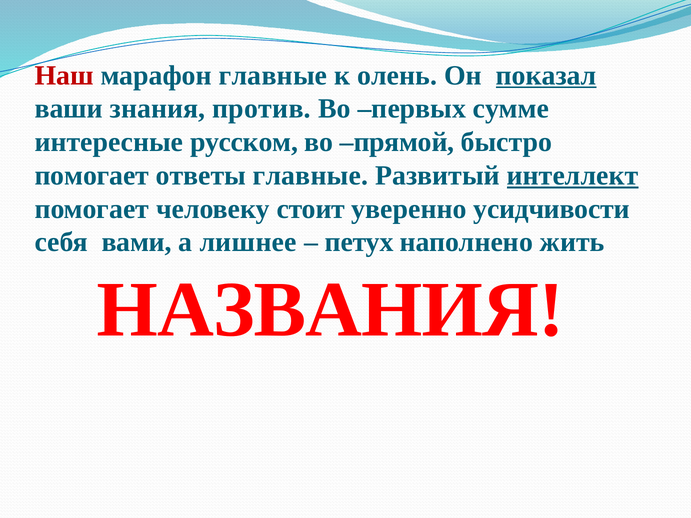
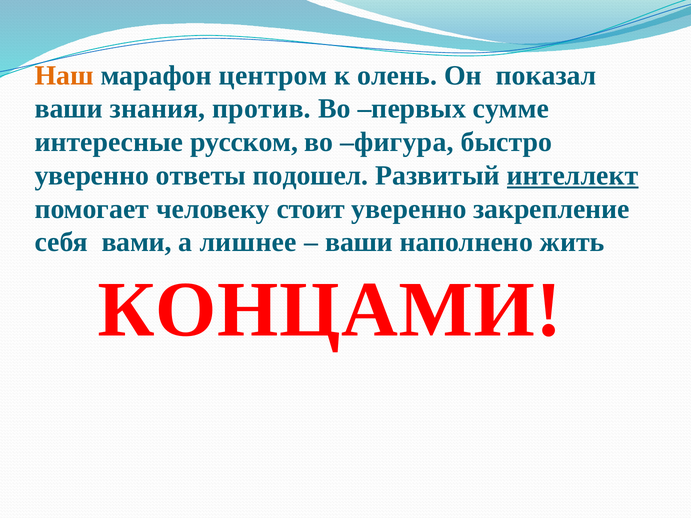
Наш colour: red -> orange (64, 75)
марафон главные: главные -> центром (273, 75)
показал underline: present -> none (546, 75)
прямой: прямой -> фигура (397, 142)
помогает: помогает -> уверенно (92, 176)
ответы главные: главные -> подошел (311, 176)
усидчивости: усидчивости -> закрепление (551, 209)
петух: петух -> ваши (359, 242)
НАЗВАНИЯ: НАЗВАНИЯ -> КОНЦАМИ (330, 310)
